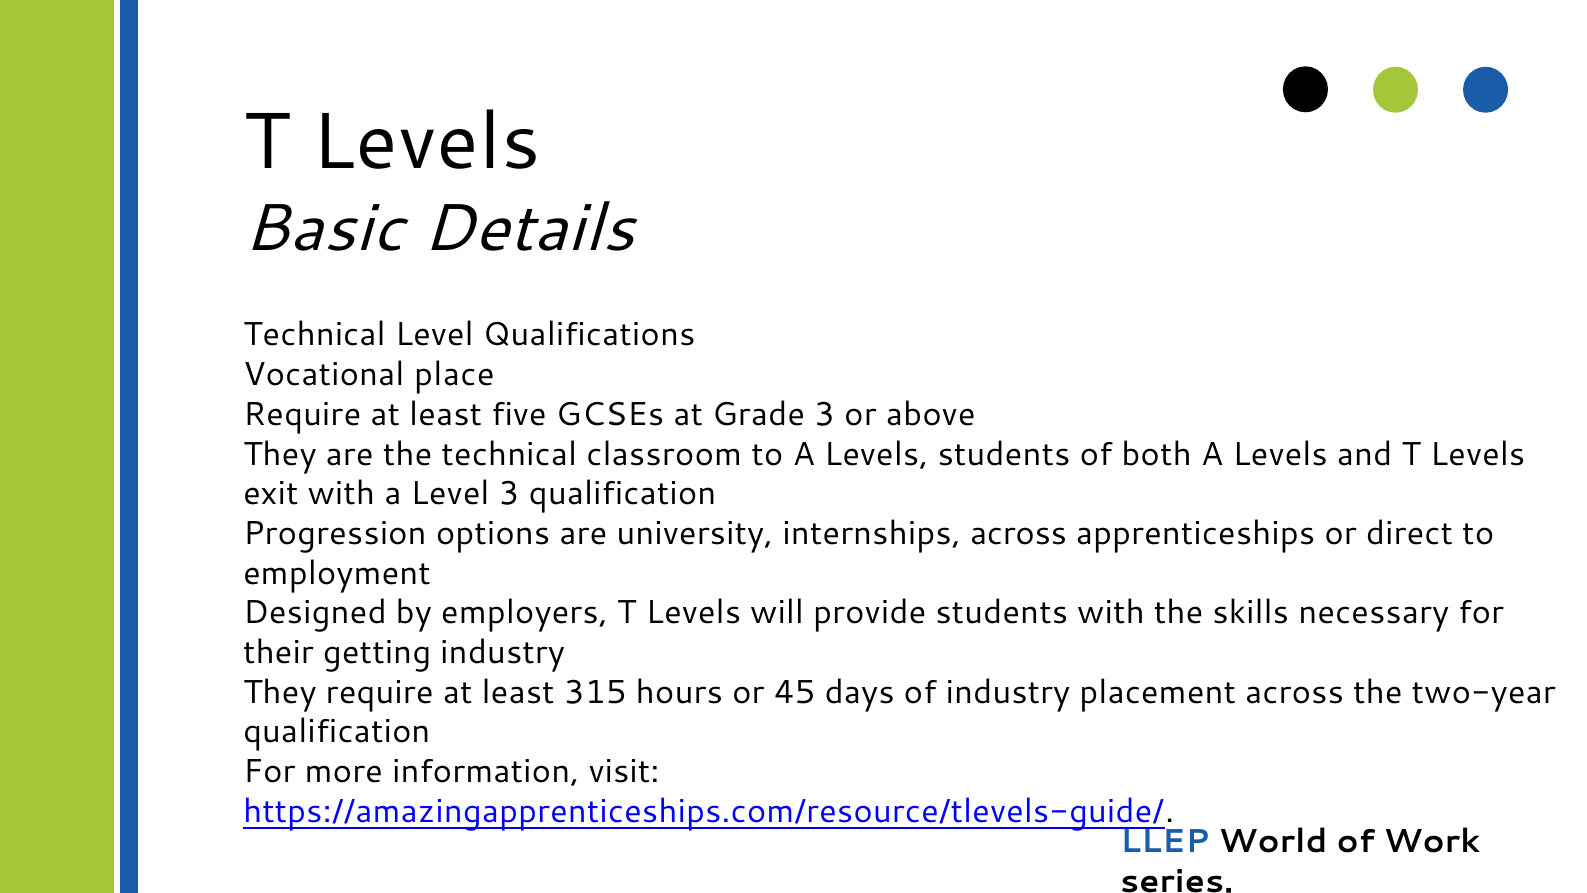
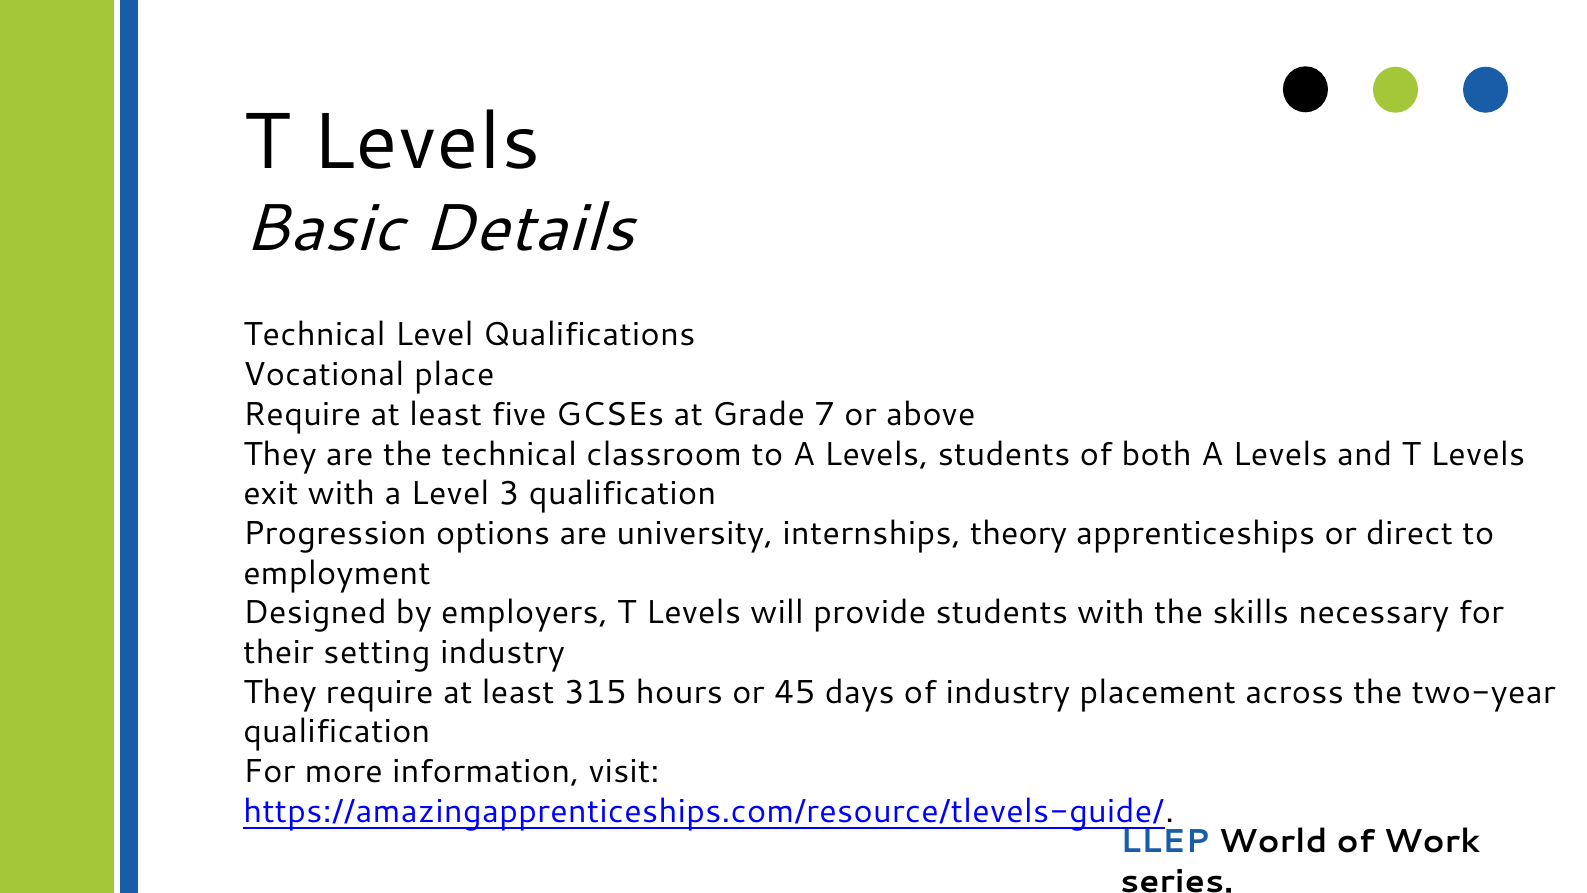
Grade 3: 3 -> 7 (825, 414)
internships across: across -> theory (1019, 533)
getting: getting -> setting (377, 652)
